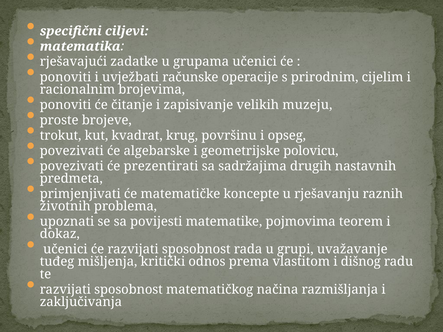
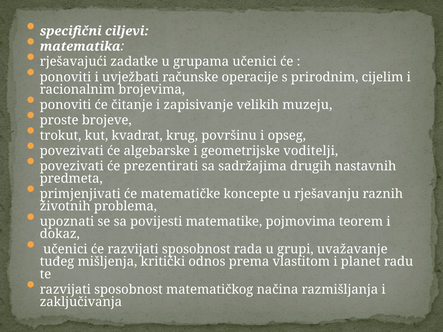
polovicu: polovicu -> voditelji (311, 151)
dišnog: dišnog -> planet (361, 262)
